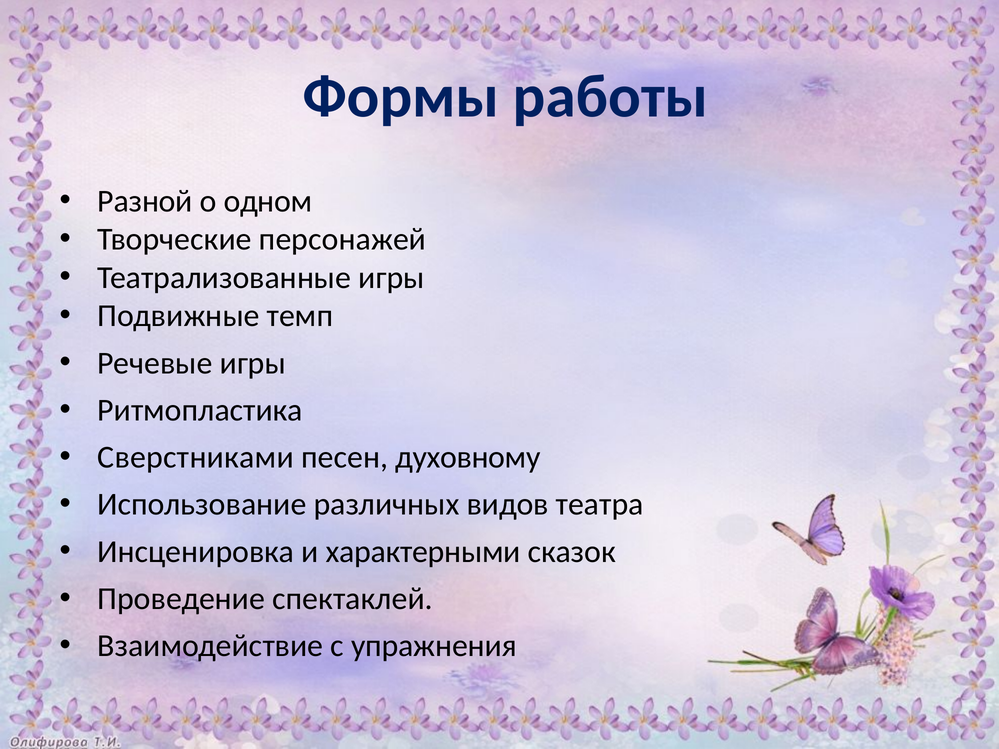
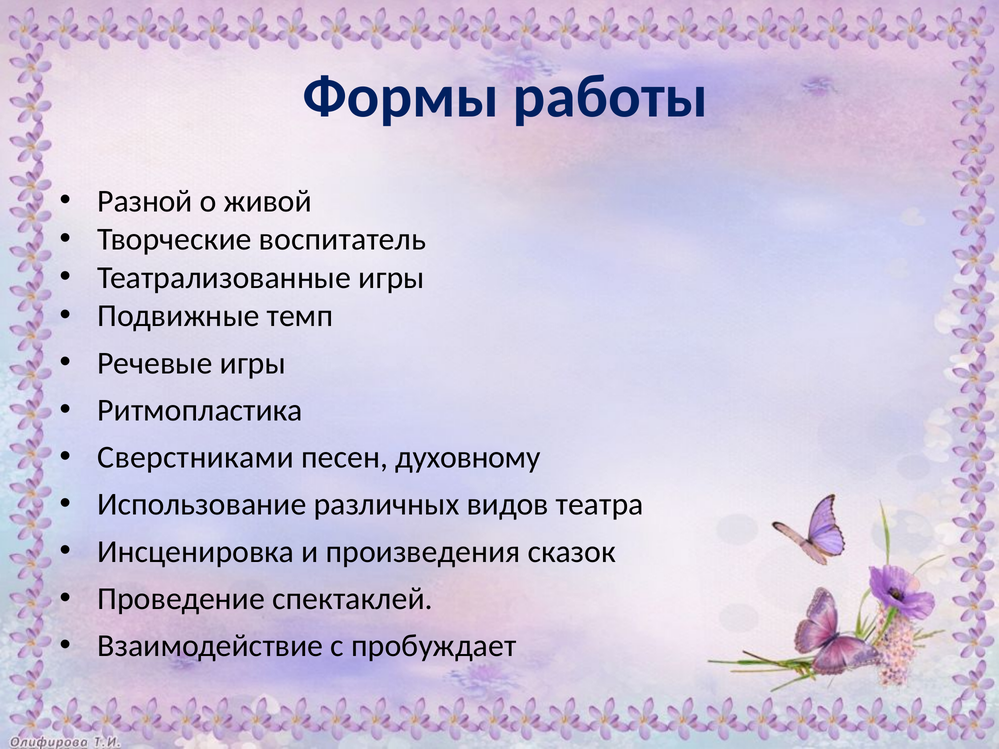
одном: одном -> живой (268, 201)
персонажей: персонажей -> воспитатель (343, 239)
характерными: характерными -> произведения (423, 552)
упражнения: упражнения -> пробуждает (434, 646)
